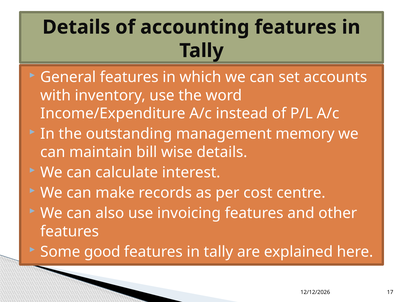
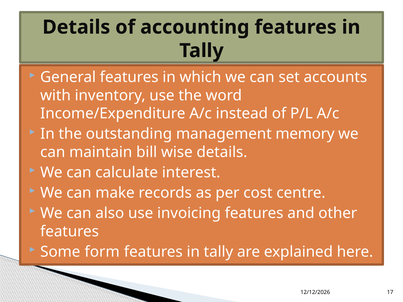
good: good -> form (102, 252)
